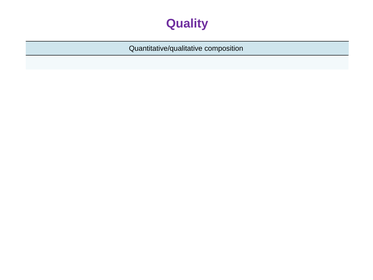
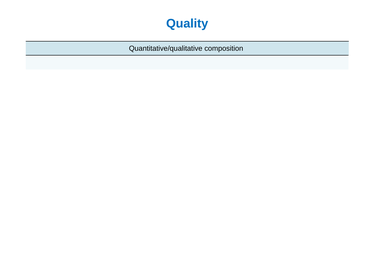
Quality colour: purple -> blue (187, 24)
